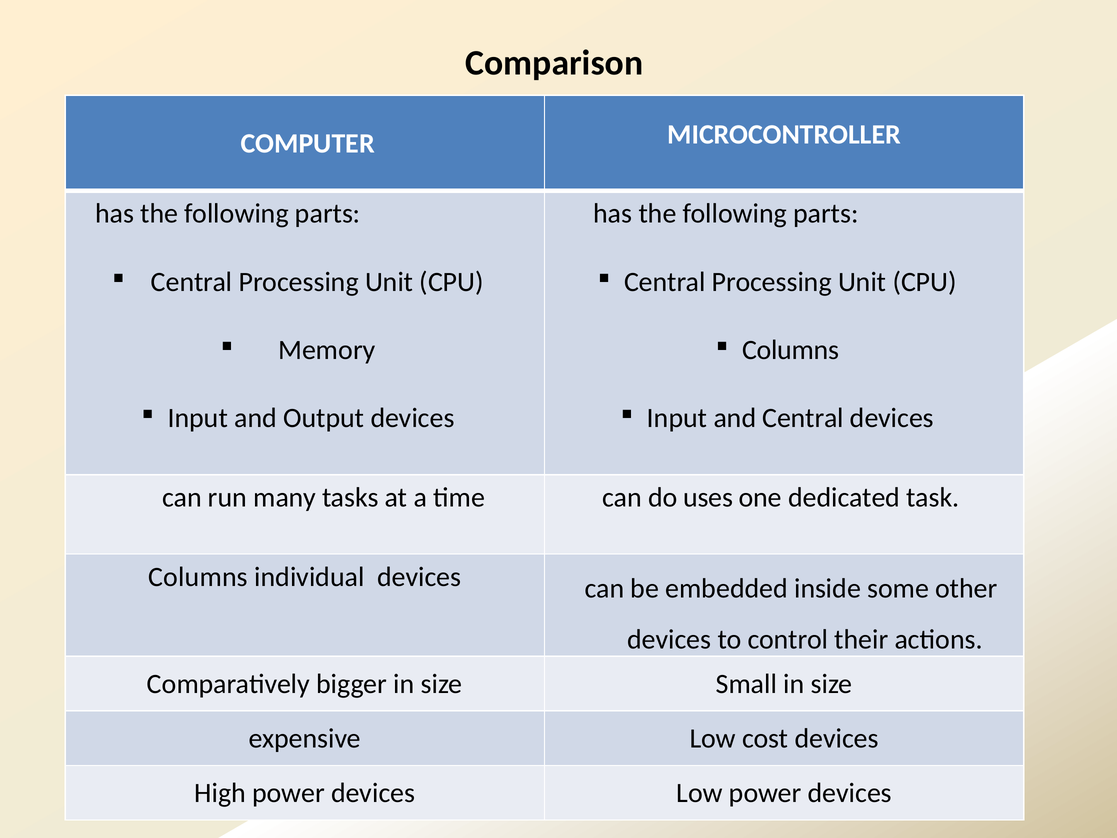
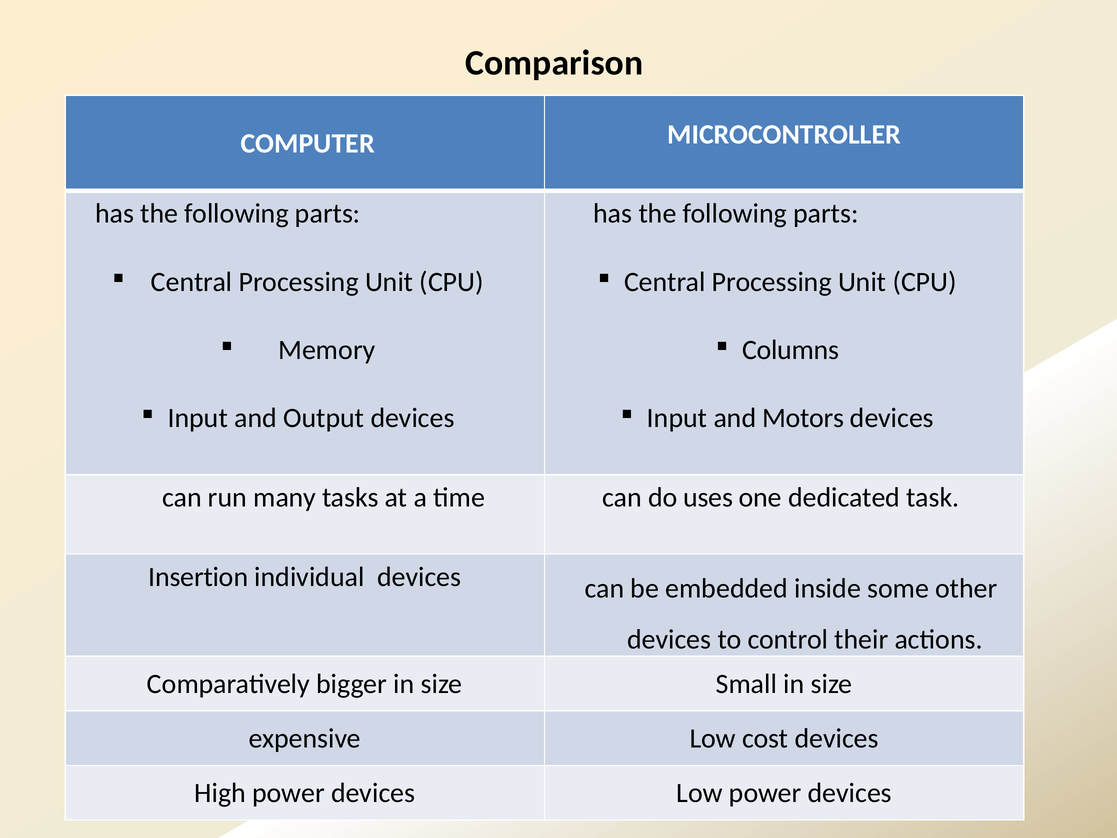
and Central: Central -> Motors (803, 418)
Columns: Columns -> Insertion (198, 577)
